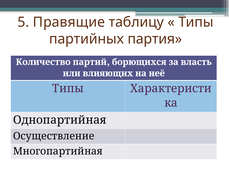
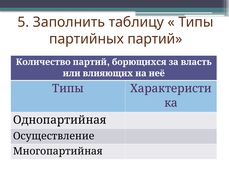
Правящие: Правящие -> Заполнить (69, 22)
партия: партия -> партий (155, 39)
